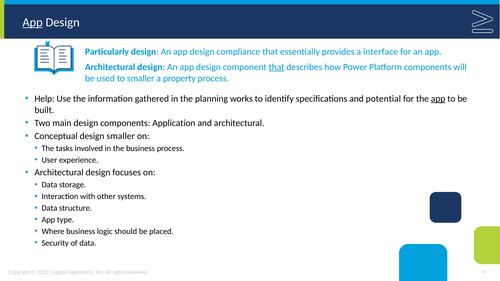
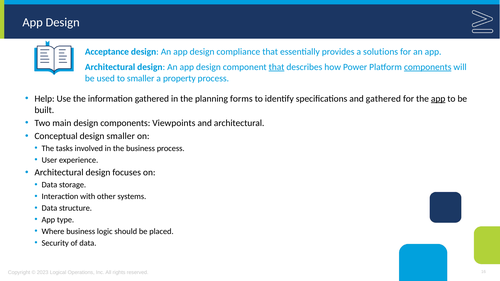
App underline: present -> none (33, 22)
Particularly: Particularly -> Acceptance (107, 52)
interface: interface -> solutions (381, 52)
components underline: none -> present (428, 67)
works: works -> forms (241, 99)
and potential: potential -> gathered (383, 99)
Application: Application -> Viewpoints (174, 123)
